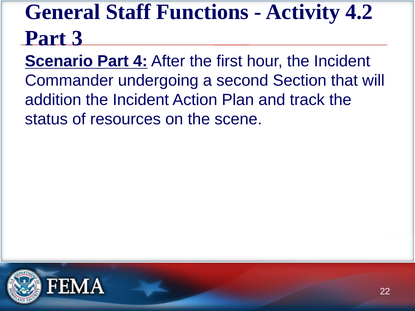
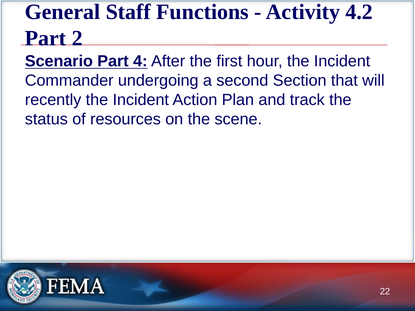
3: 3 -> 2 (77, 38)
addition: addition -> recently (53, 100)
